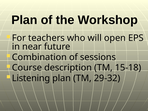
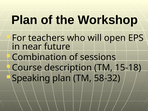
Listening: Listening -> Speaking (31, 78)
29-32: 29-32 -> 58-32 (107, 78)
